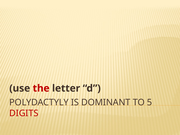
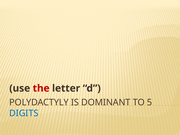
DIGITS colour: red -> blue (24, 113)
